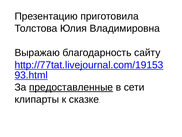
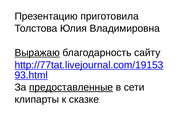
Выражаю underline: none -> present (37, 53)
